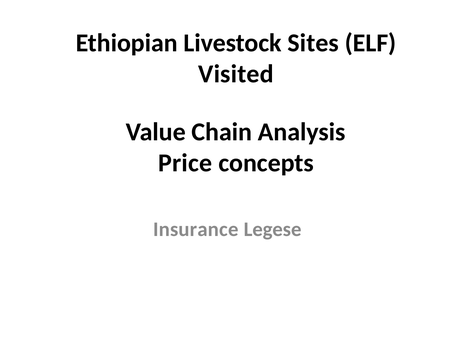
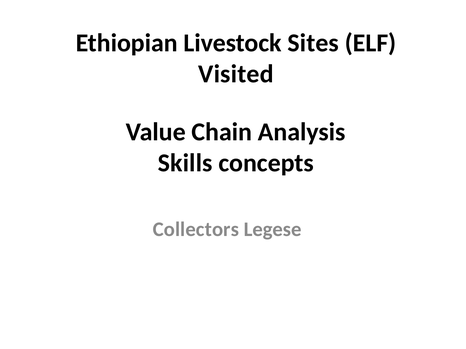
Price: Price -> Skills (185, 163)
Insurance: Insurance -> Collectors (196, 230)
